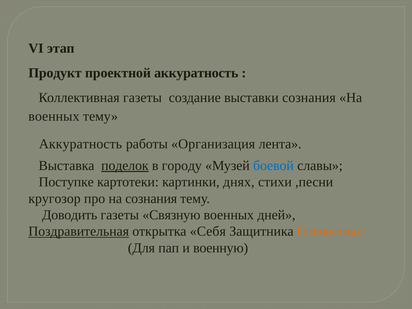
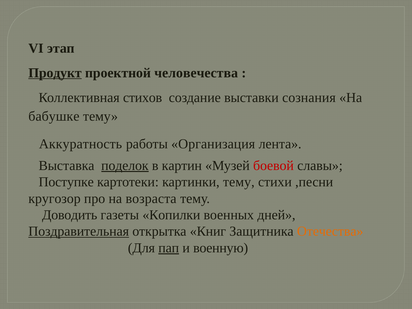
Продукт underline: none -> present (55, 73)
проектной аккуратность: аккуратность -> человечества (196, 73)
Коллективная газеты: газеты -> стихов (143, 97)
военных: военных -> бабушке (54, 116)
городу: городу -> картин (182, 166)
боевой colour: blue -> red (274, 166)
картинки днях: днях -> тему (239, 182)
на сознания: сознания -> возраста (151, 198)
Связную: Связную -> Копилки (171, 215)
Себя: Себя -> Книг (208, 231)
пап underline: none -> present (169, 248)
